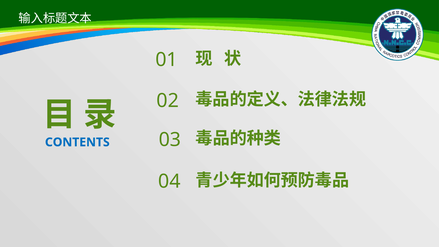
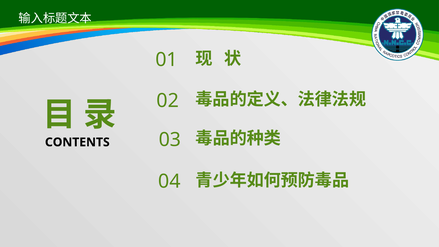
CONTENTS colour: blue -> black (77, 142)
